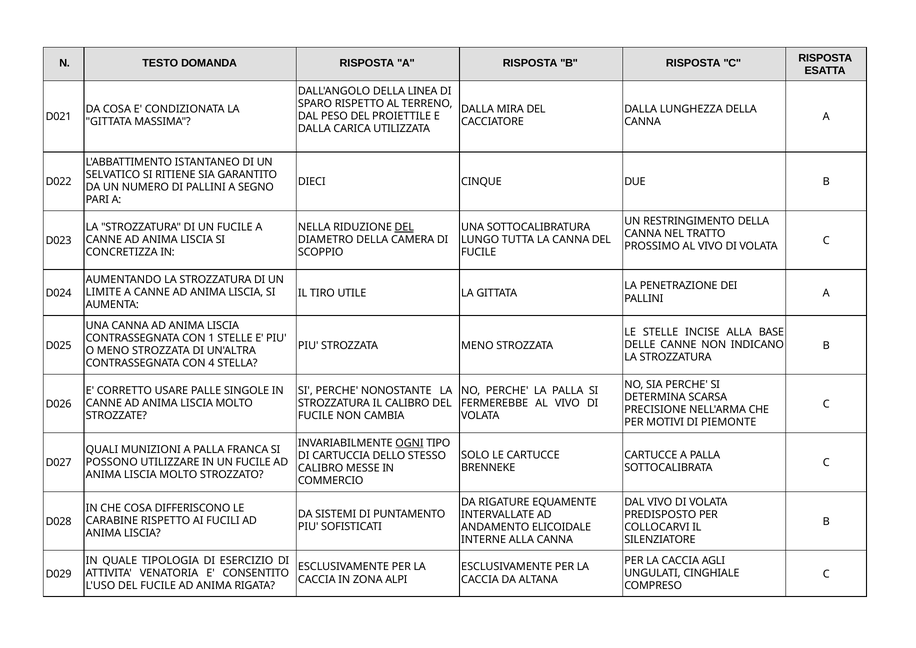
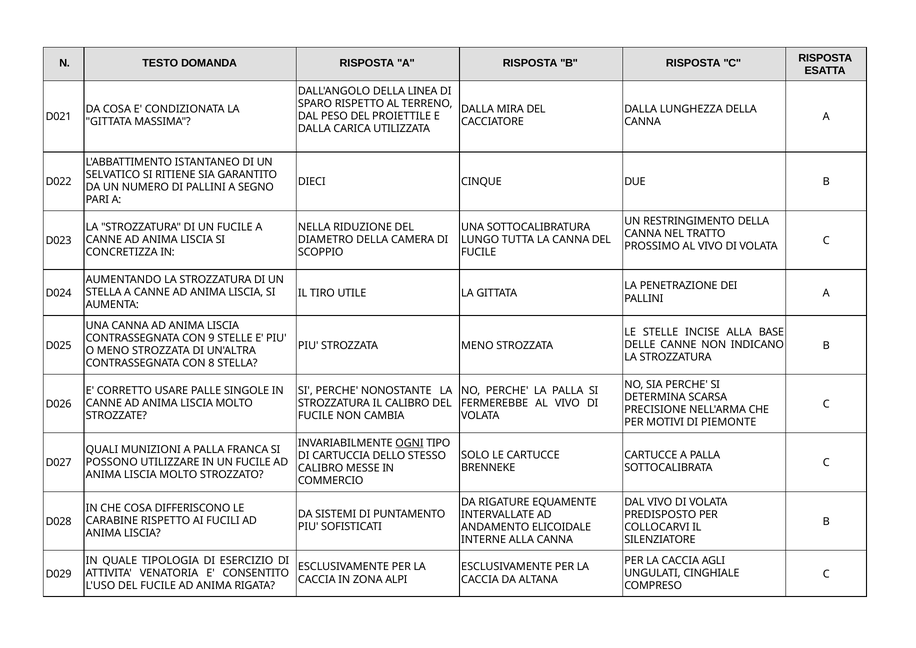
DEL underline: present -> none (404, 227)
LIMITE: LIMITE -> STELLA (104, 292)
1: 1 -> 9 (211, 338)
4: 4 -> 8 (211, 363)
